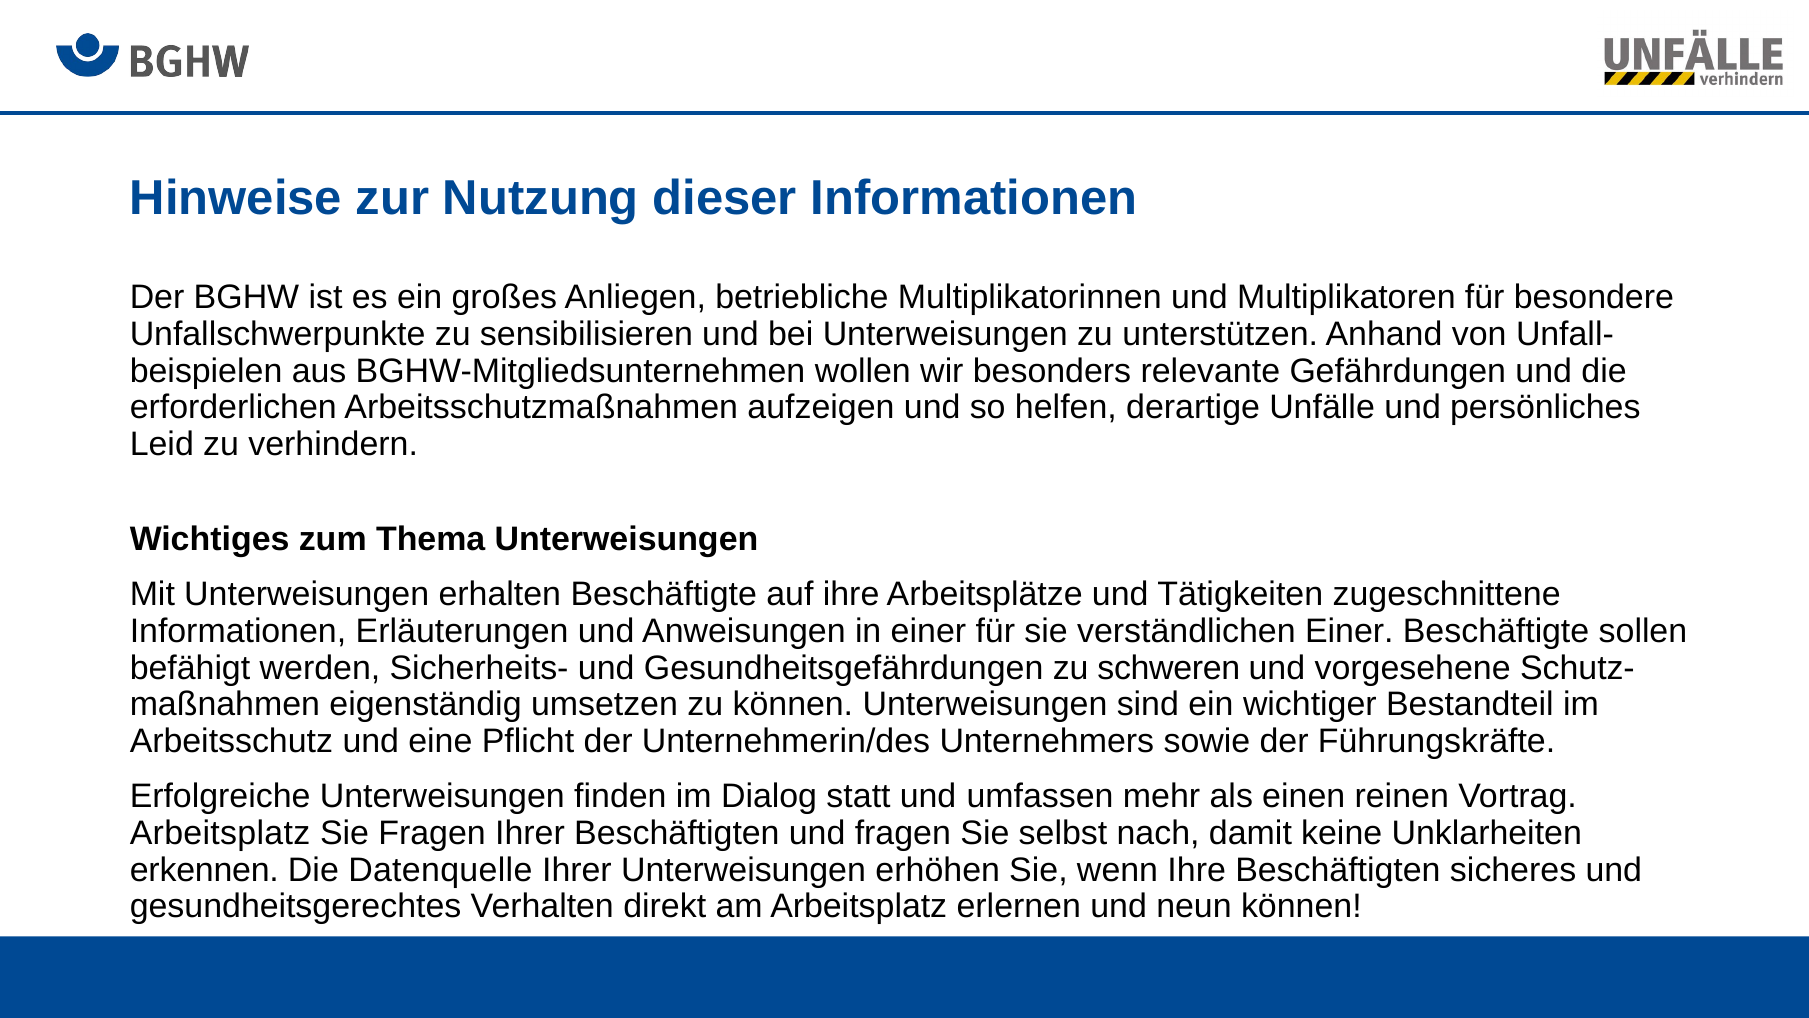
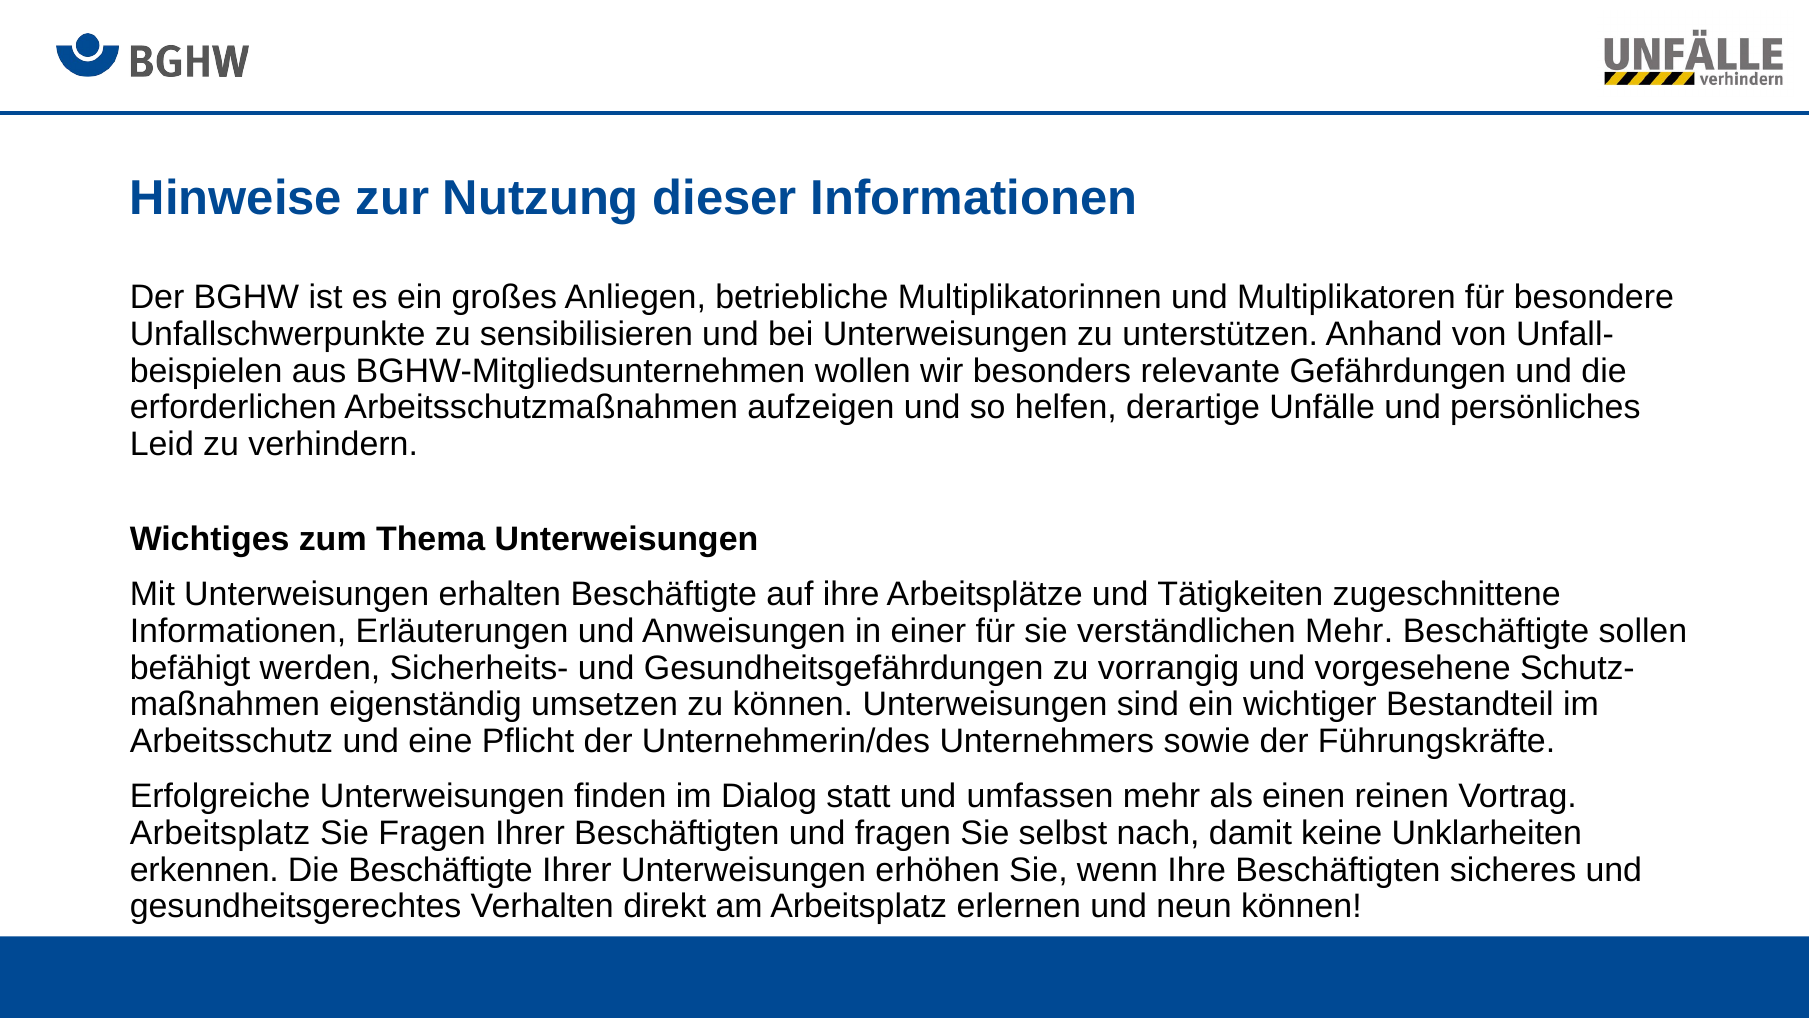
verständlichen Einer: Einer -> Mehr (1349, 631)
schweren: schweren -> vorrangig (1169, 668)
Die Datenquelle: Datenquelle -> Beschäftigte (441, 870)
